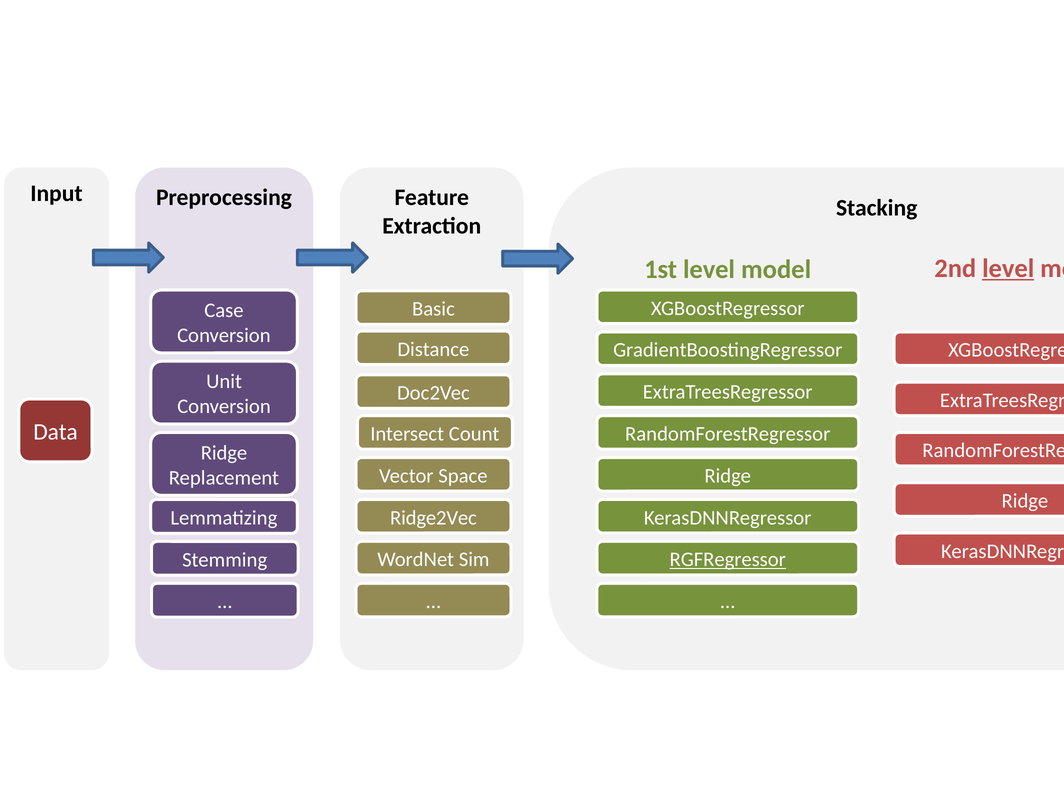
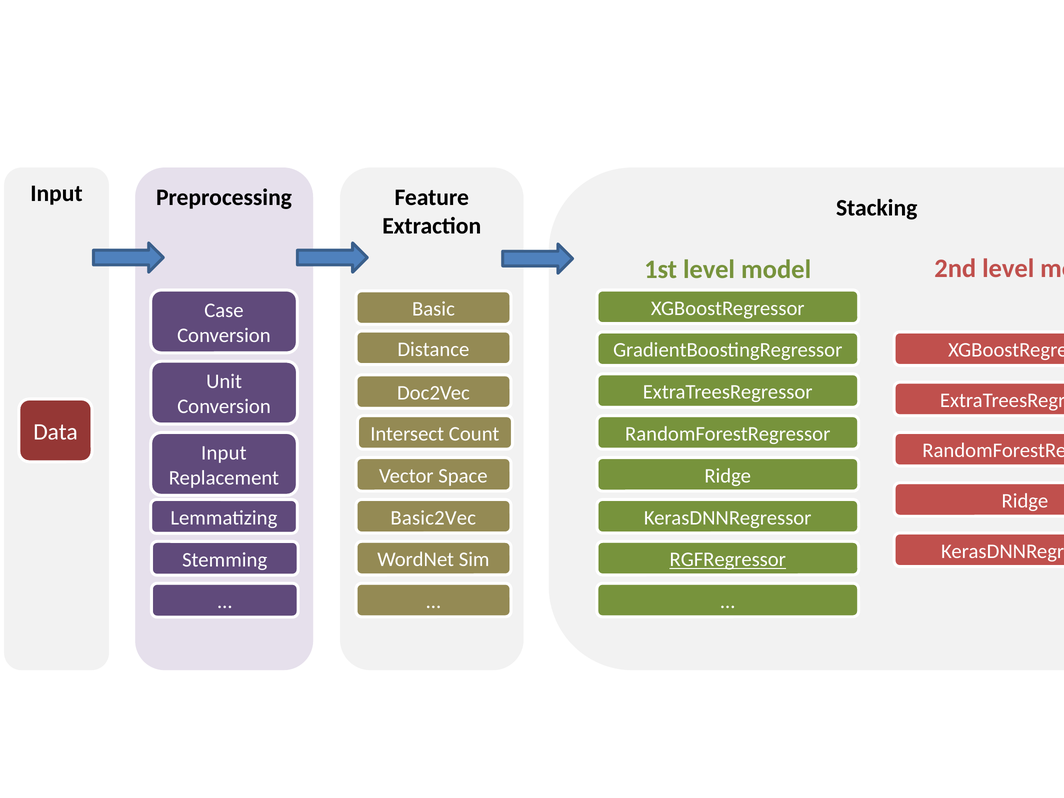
level underline: present -> none (1008, 268)
Ridge: Ridge -> Input (224, 453)
Ridge2Vec: Ridge2Vec -> Basic2Vec (433, 518)
